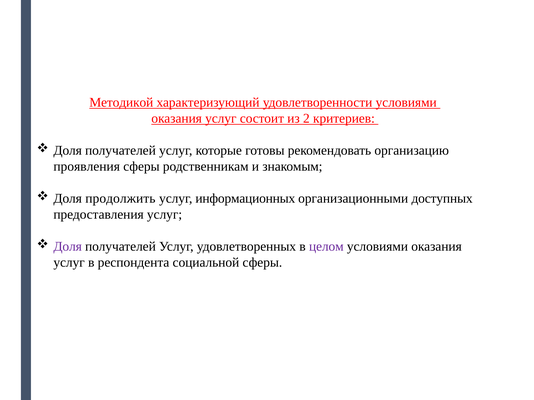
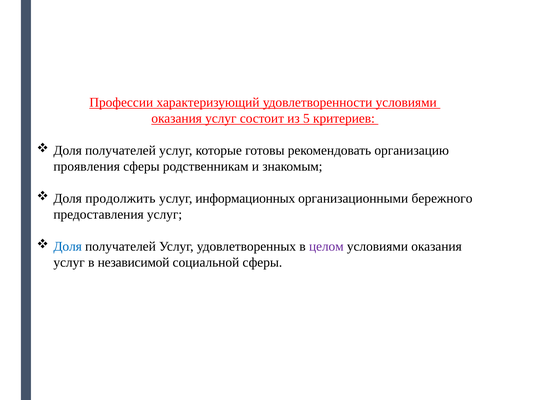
Методикой: Методикой -> Профессии (121, 102)
2: 2 -> 5 (306, 118)
доступных: доступных -> бережного (442, 199)
Доля colour: purple -> blue (68, 247)
респондента: респондента -> независимой (134, 263)
